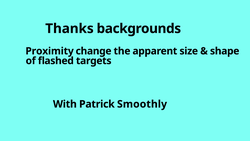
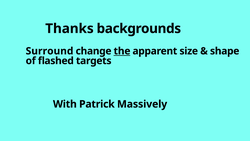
Proximity: Proximity -> Surround (50, 51)
the underline: none -> present (122, 51)
Smoothly: Smoothly -> Massively (142, 104)
